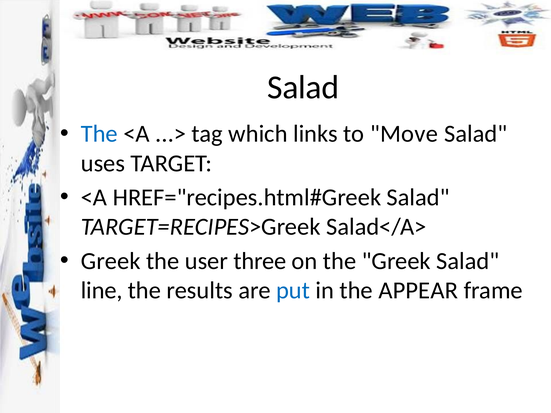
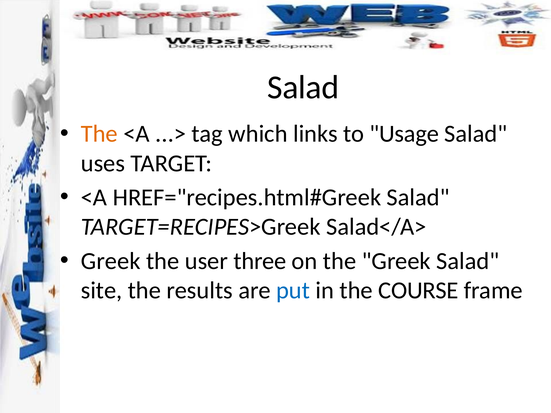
The colour: blue -> orange (99, 134)
Move: Move -> Usage (404, 134)
line: line -> site (102, 291)
APPEAR: APPEAR -> COURSE (418, 291)
